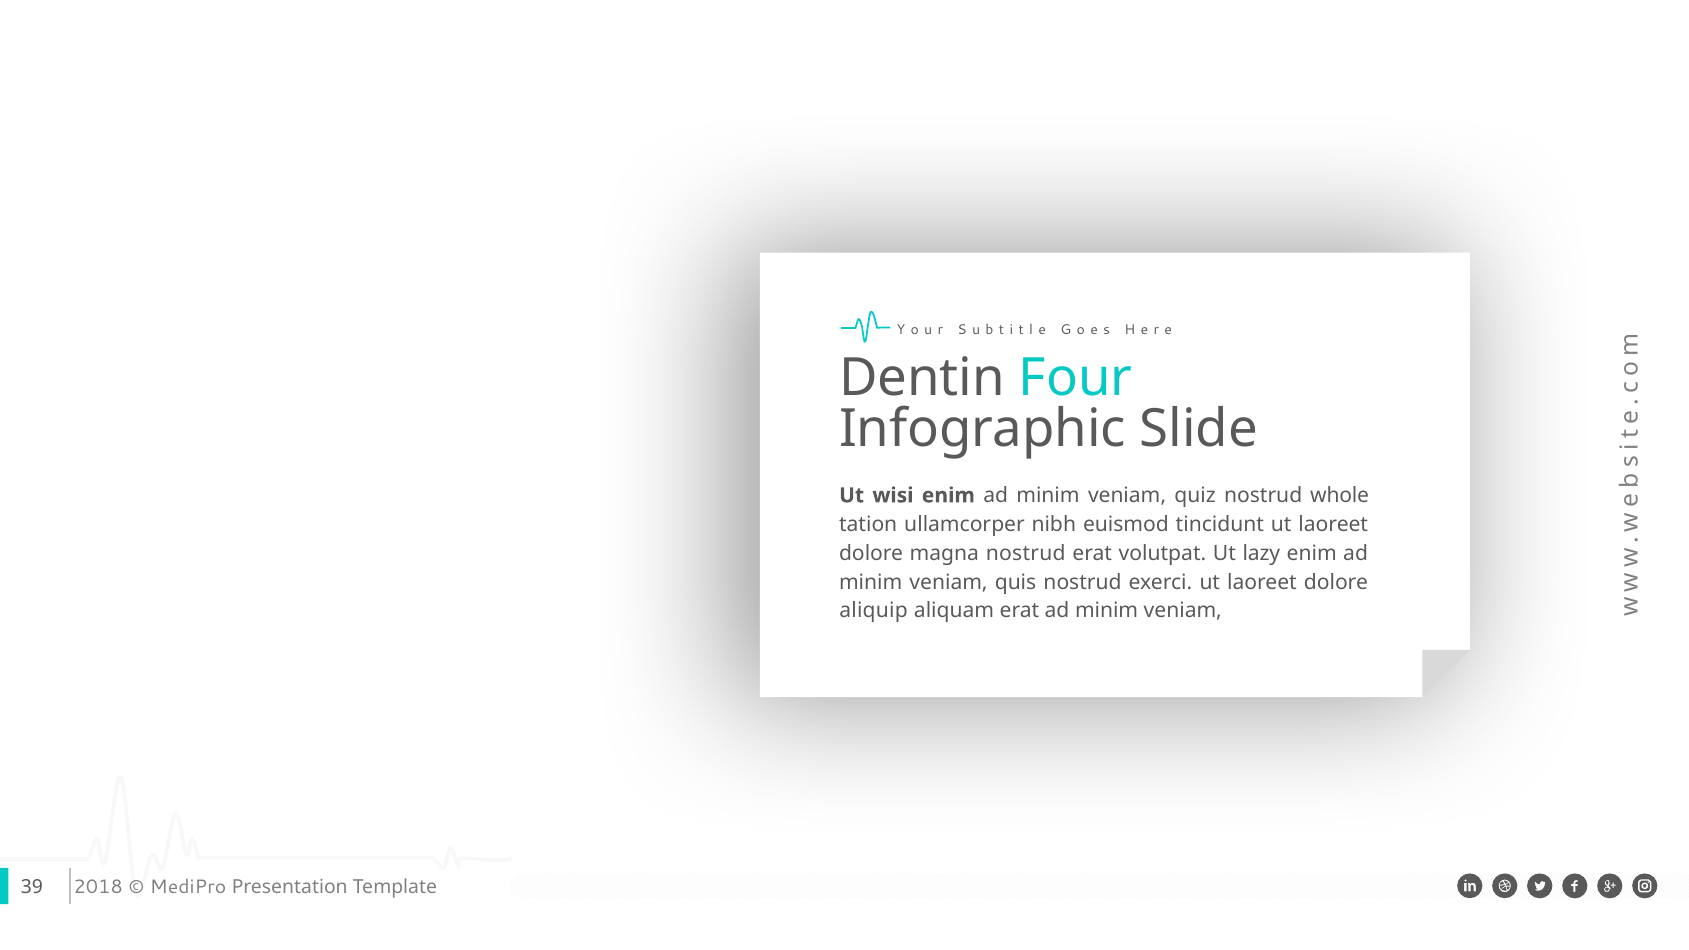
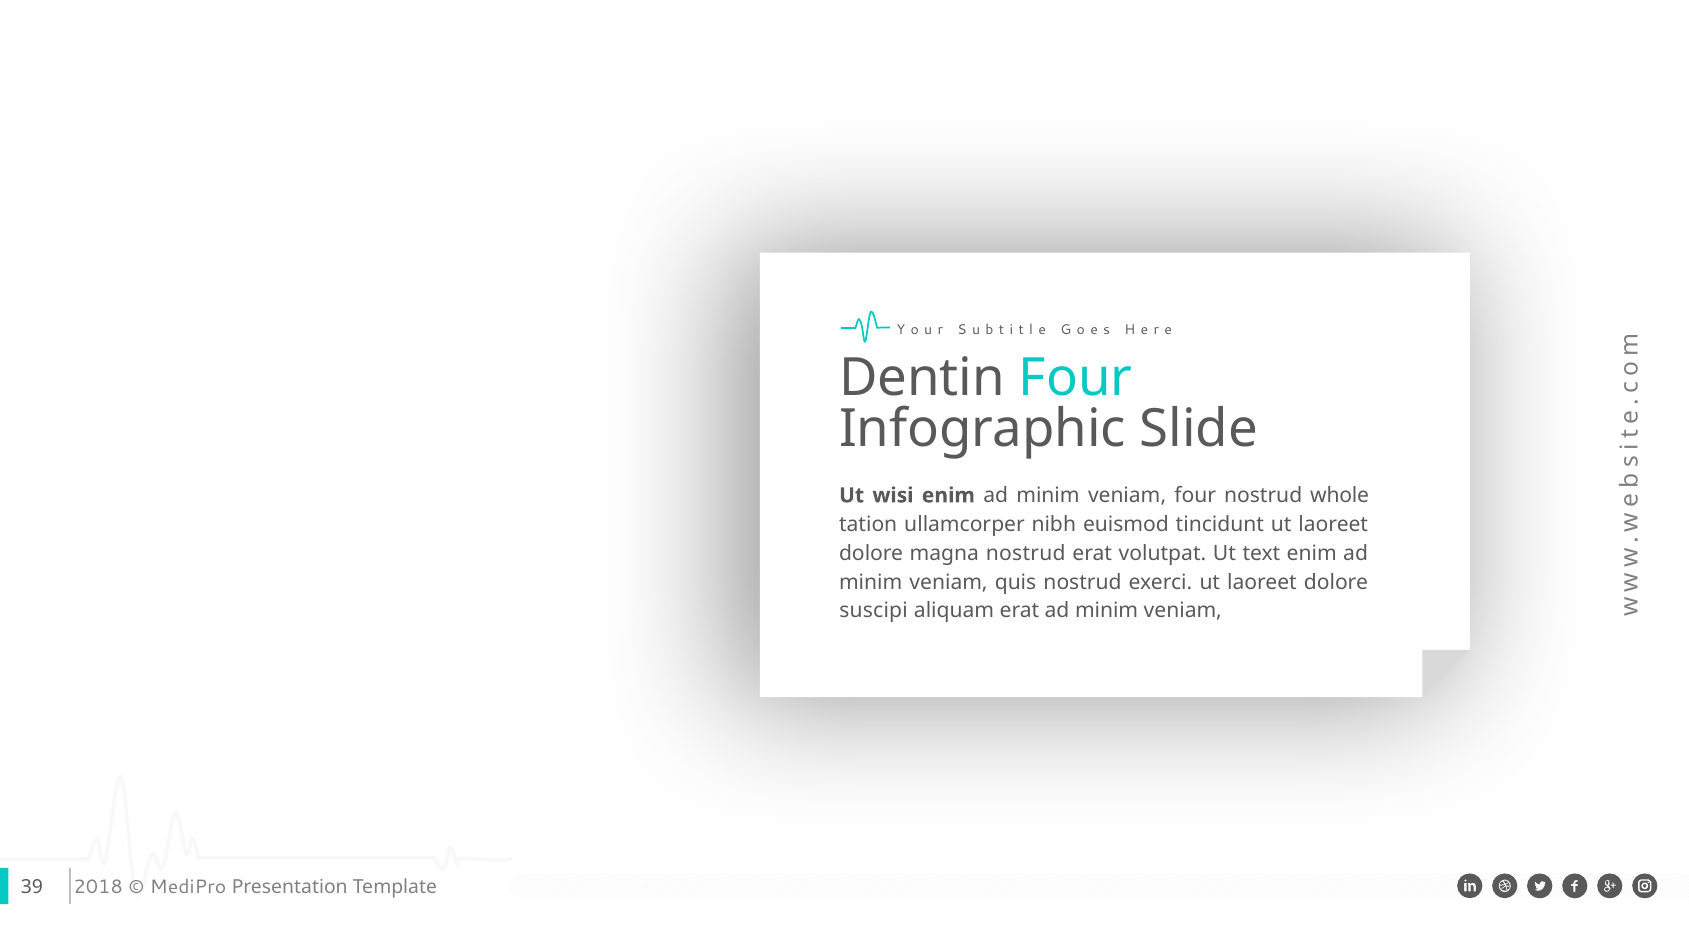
veniam quiz: quiz -> four (1195, 495)
lazy: lazy -> text (1261, 553)
aliquip: aliquip -> suscipi (874, 611)
